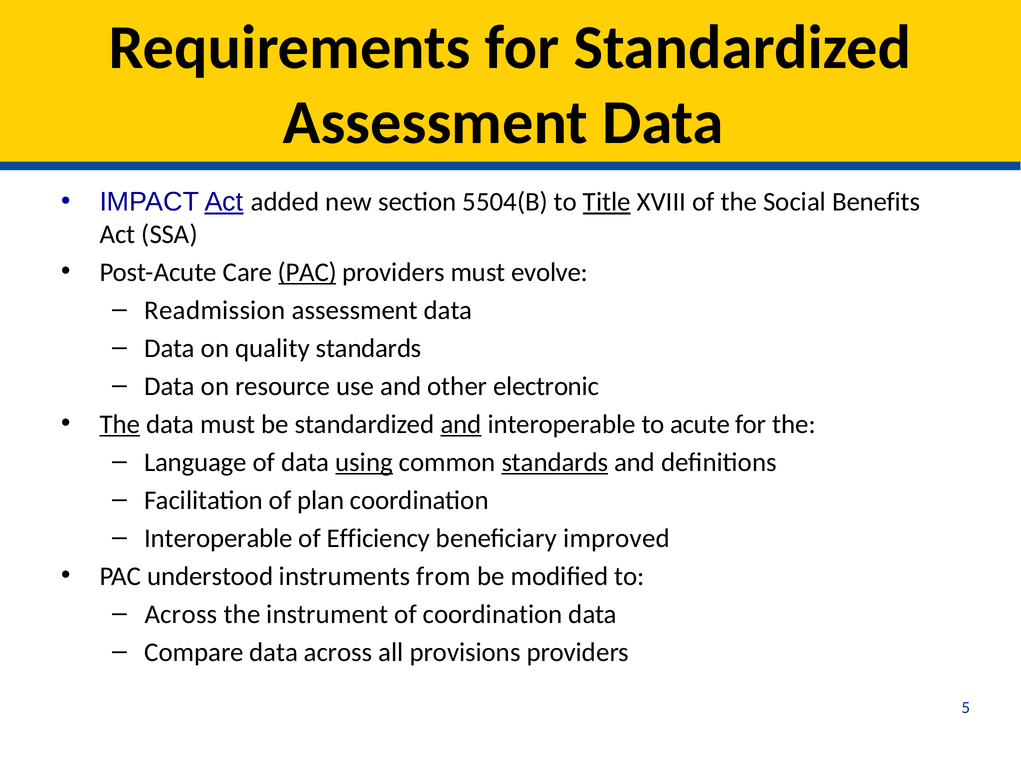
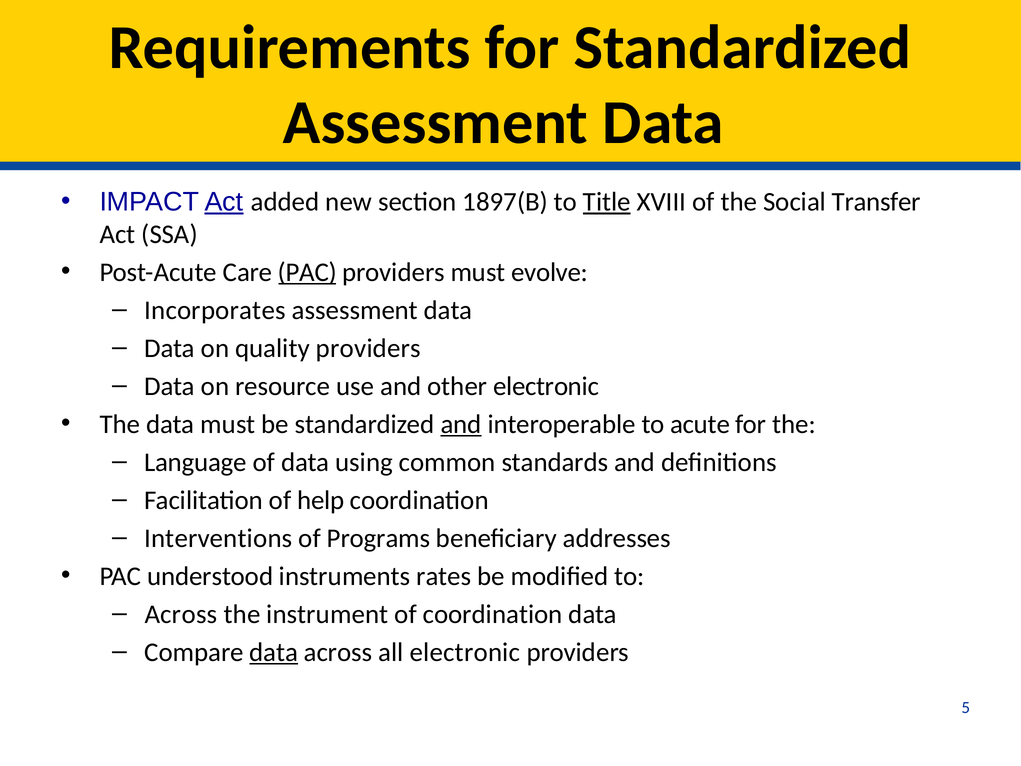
5504(B: 5504(B -> 1897(B (505, 202)
Benefits: Benefits -> Transfer (876, 202)
Readmission: Readmission -> Incorporates (215, 310)
quality standards: standards -> providers (368, 348)
The underline: present -> none (120, 424)
using underline: present -> none (364, 462)
standards underline: present -> none (555, 462)
plan: plan -> help (321, 500)
Interoperable: Interoperable -> Interventions (218, 538)
Efficiency: Efficiency -> Programs (379, 538)
improved: improved -> addresses (617, 538)
from: from -> rates (444, 576)
data underline: none -> present (274, 652)
all provisions: provisions -> electronic (465, 652)
